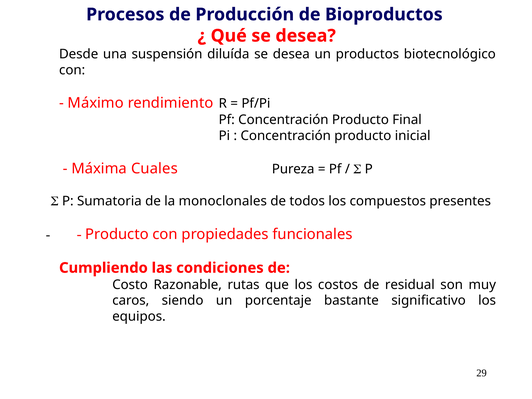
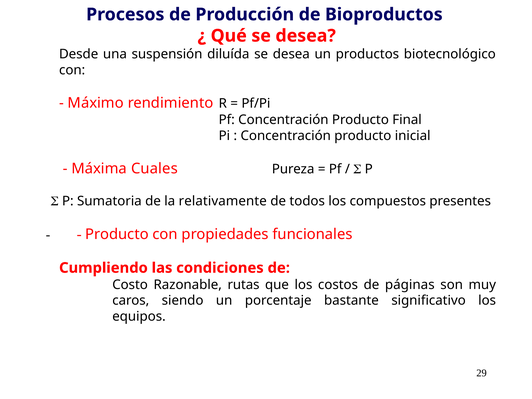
monoclonales: monoclonales -> relativamente (223, 201)
residual: residual -> páginas (410, 285)
